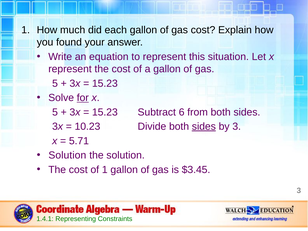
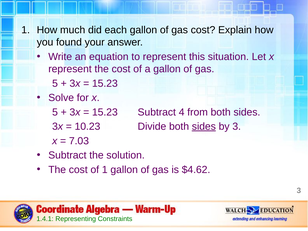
for underline: present -> none (83, 98)
6: 6 -> 4 (182, 112)
5.71: 5.71 -> 7.03 (79, 141)
Solution: Solution -> Subtract (67, 155)
$3.45: $3.45 -> $4.62 (196, 170)
